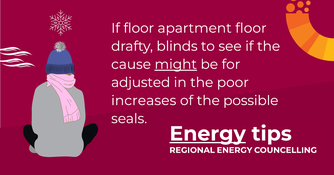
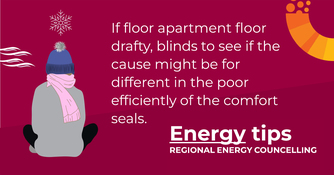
might underline: present -> none (176, 64)
adjusted: adjusted -> different (141, 82)
increases: increases -> efficiently (144, 100)
possible: possible -> comfort (251, 100)
